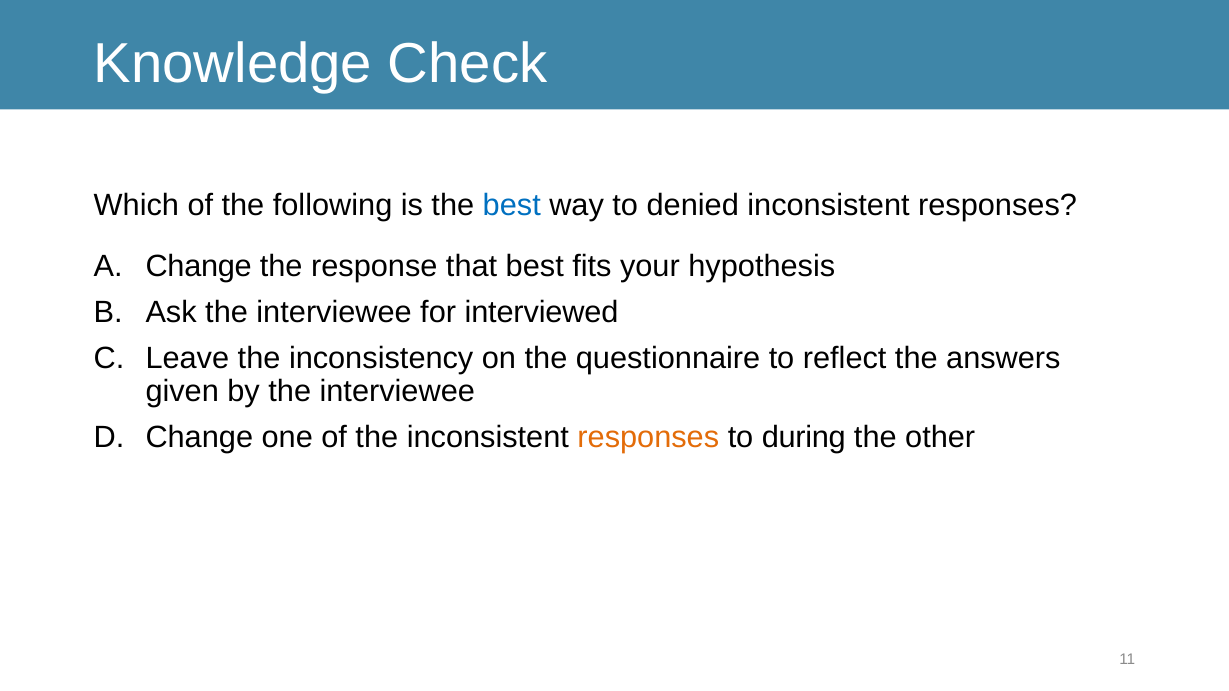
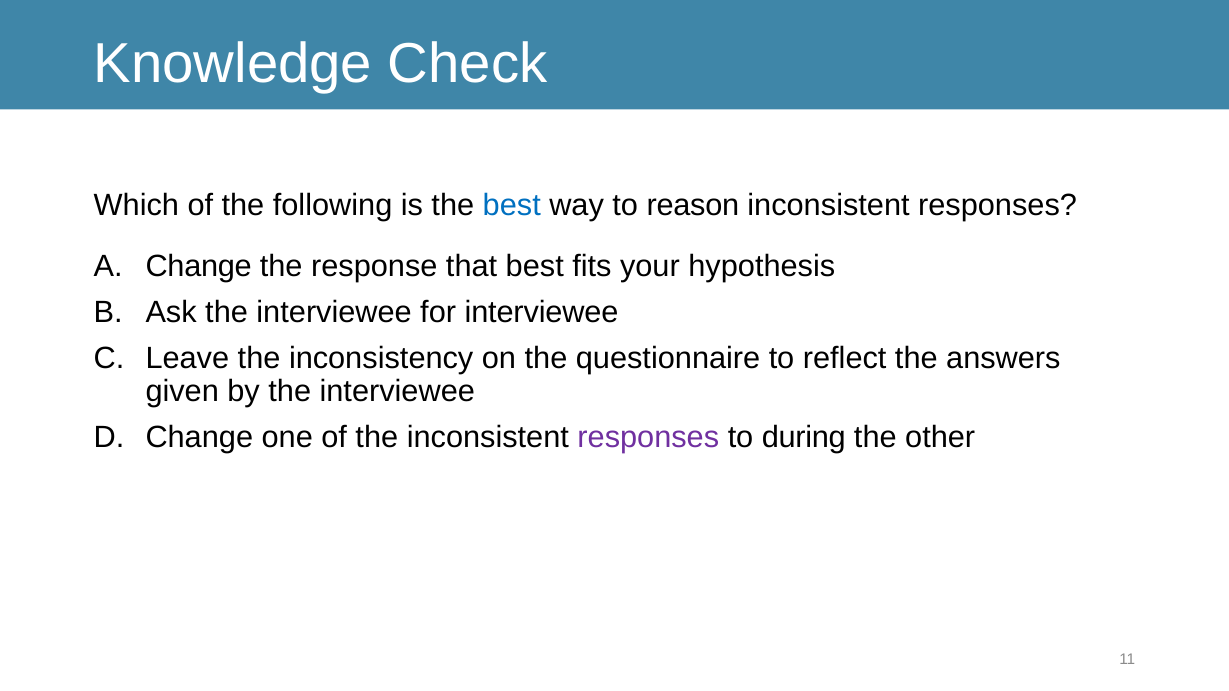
denied: denied -> reason (693, 205)
for interviewed: interviewed -> interviewee (542, 312)
responses colour: orange -> purple (648, 437)
